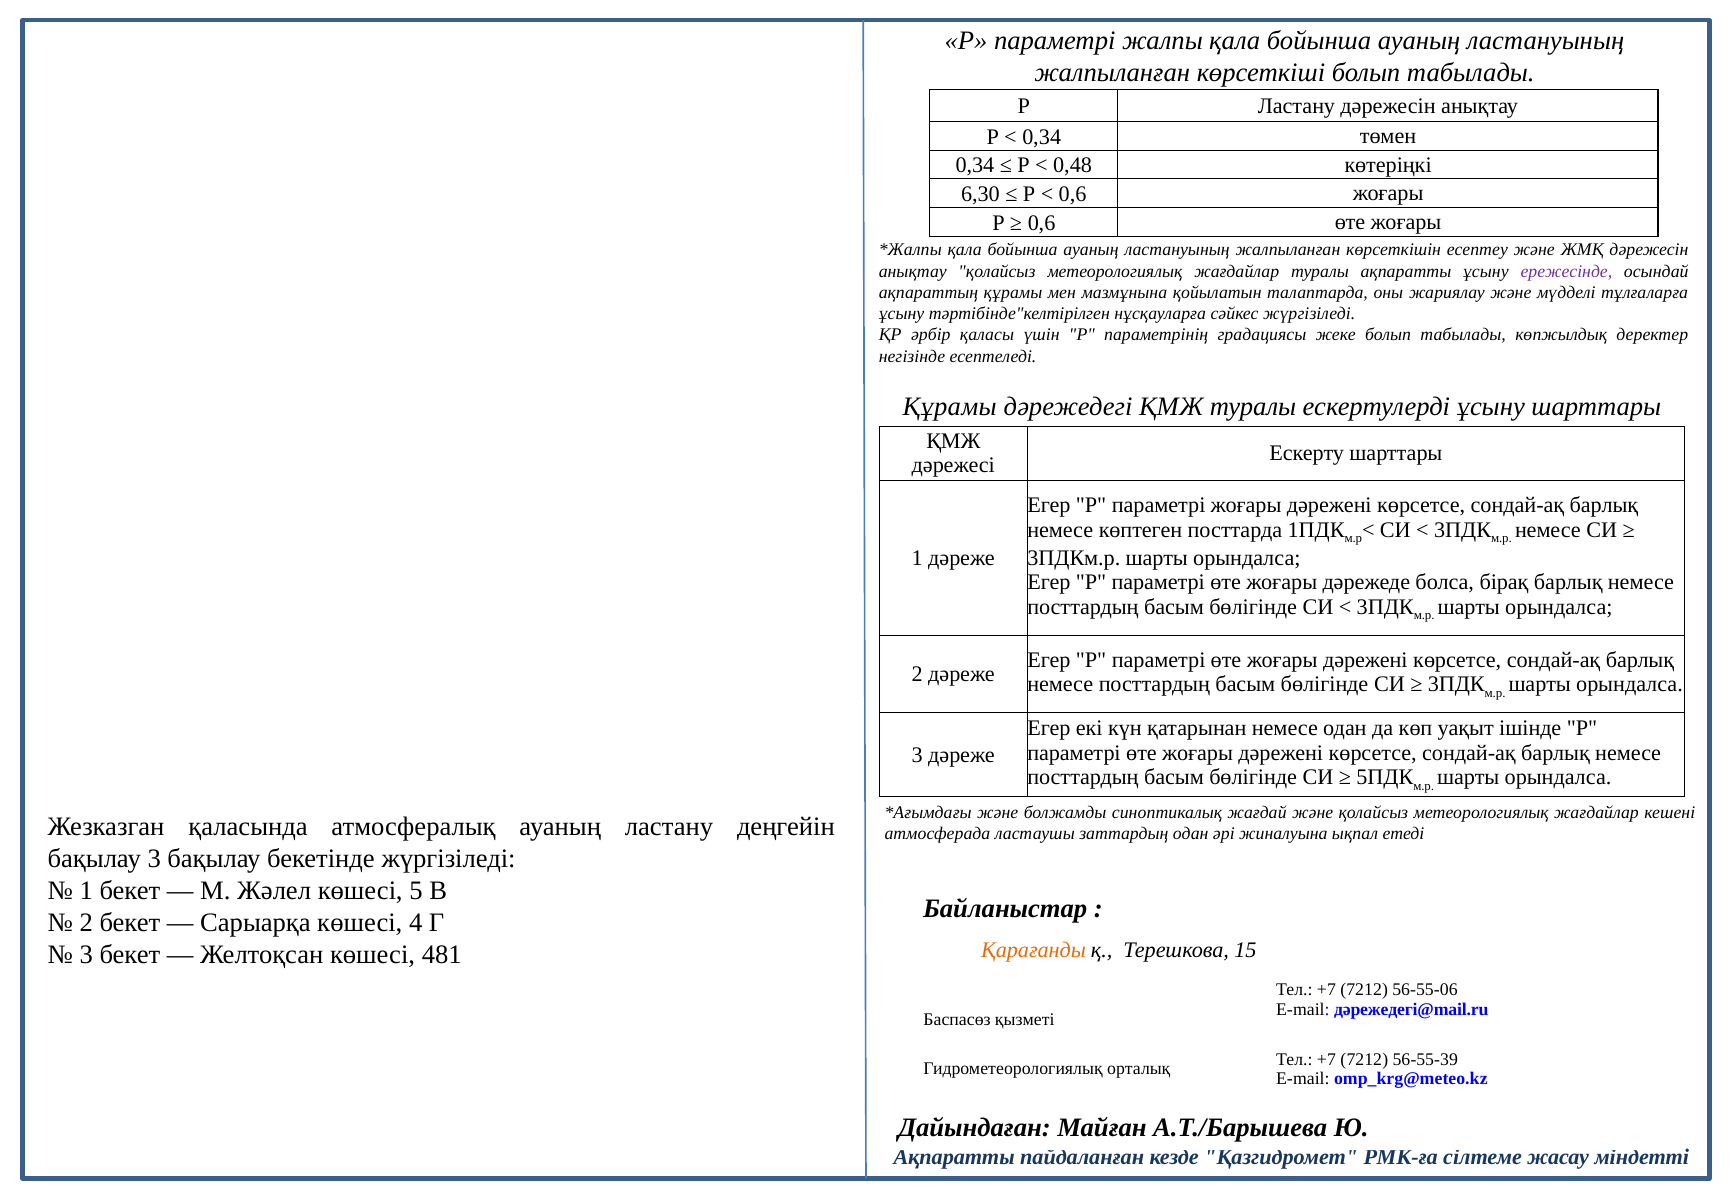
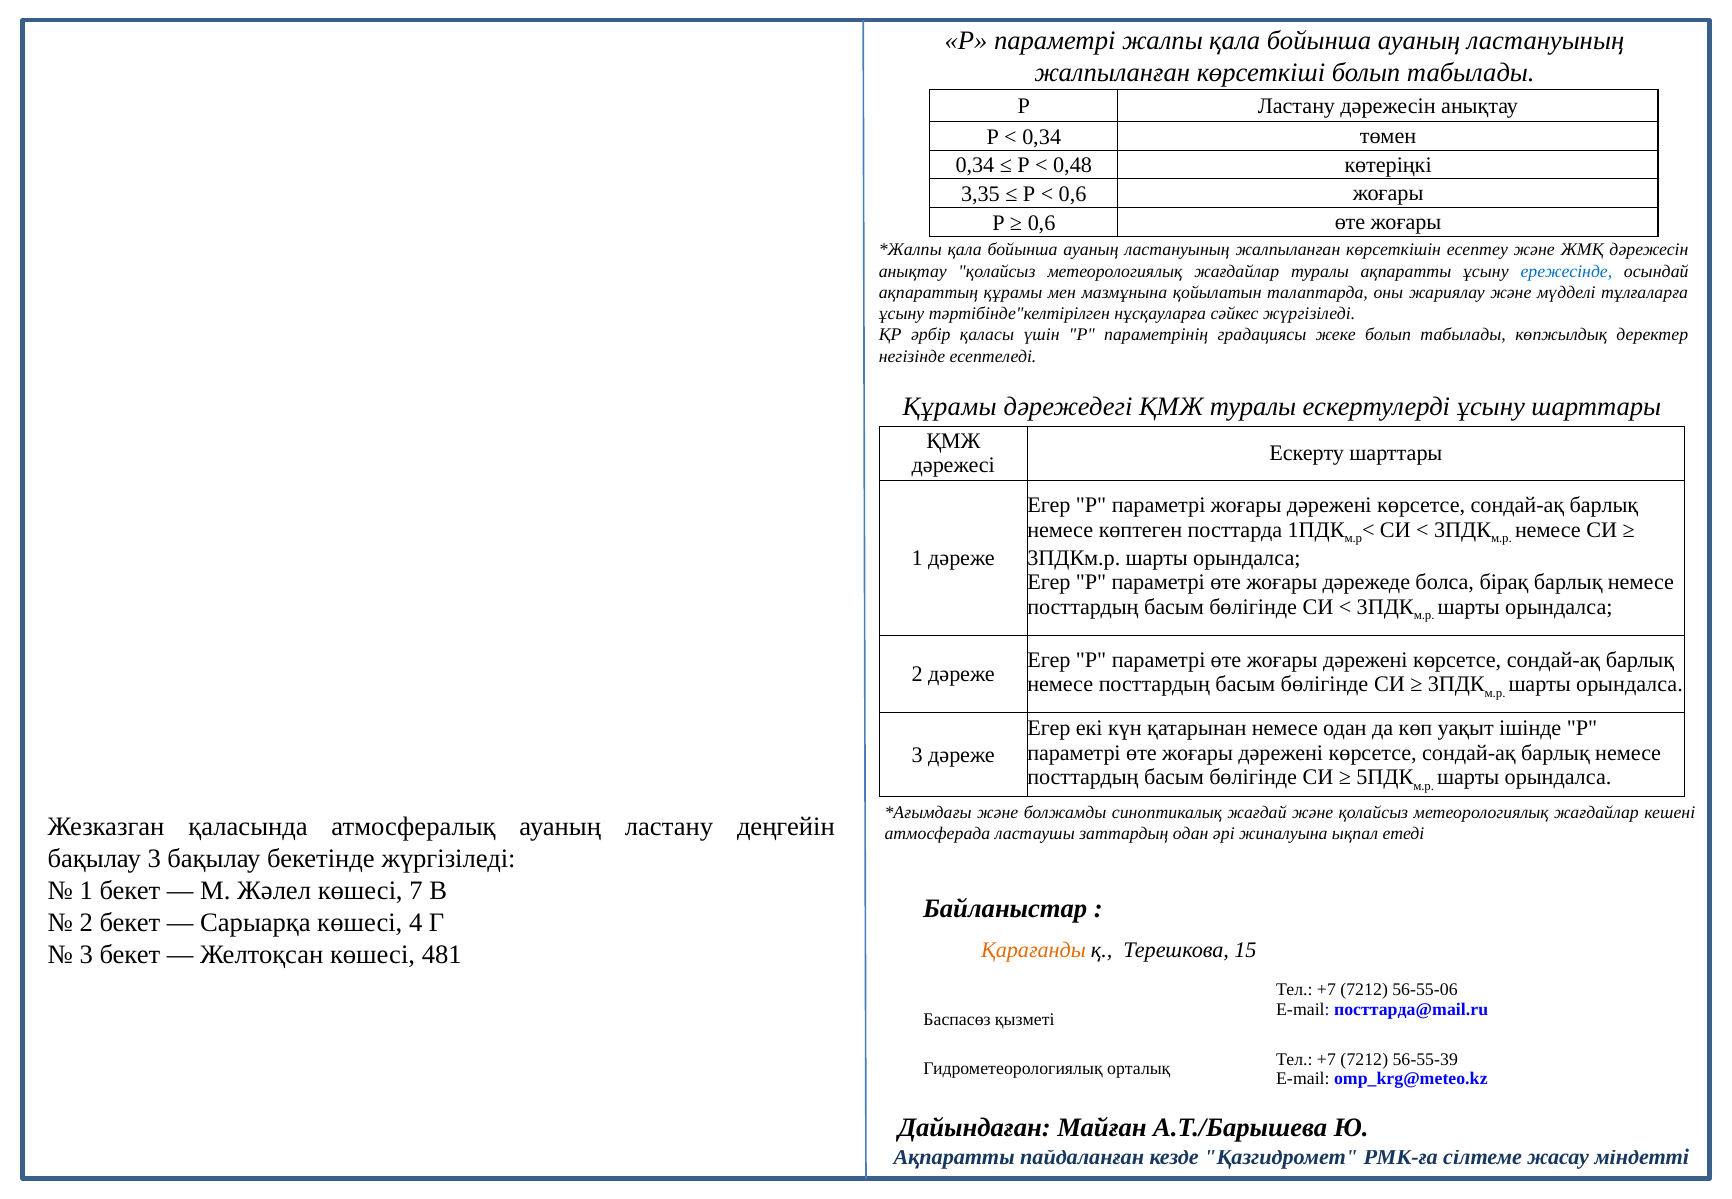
6,30: 6,30 -> 3,35 (980, 194)
ережесінде colour: purple -> blue (1566, 271)
5: 5 -> 7 (416, 891)
дәрежедегі@mail.ru: дәрежедегі@mail.ru -> посттарда@mail.ru (1411, 1010)
